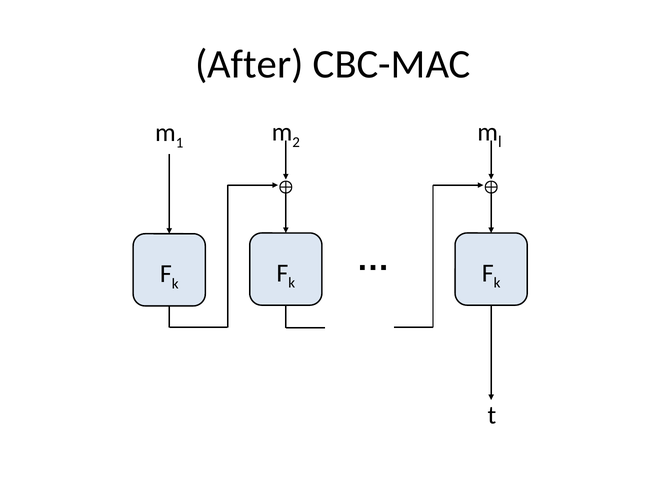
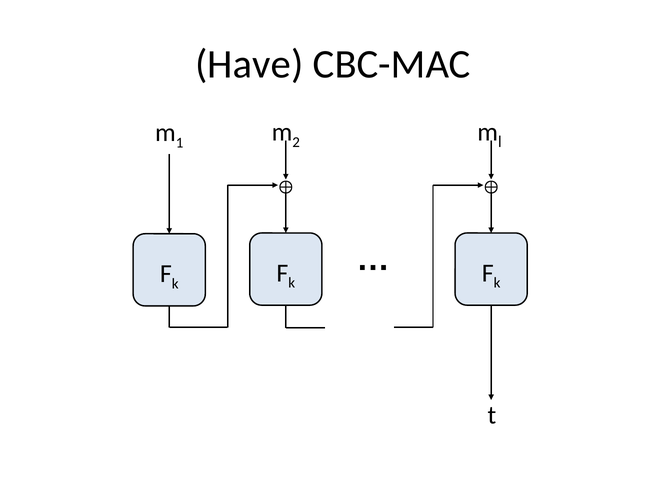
After: After -> Have (249, 64)
